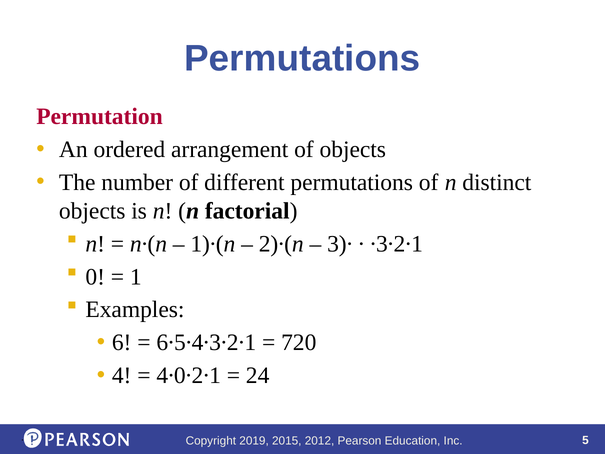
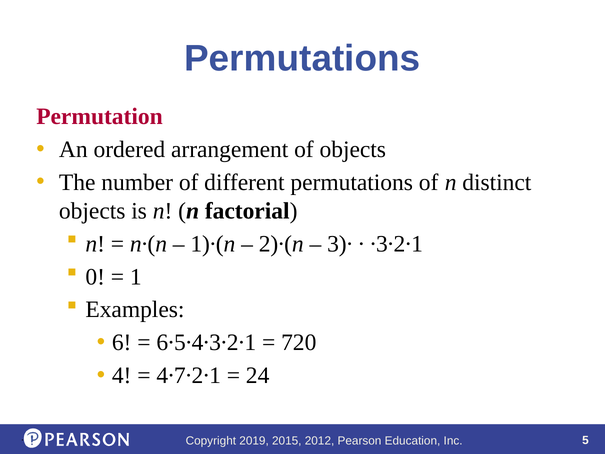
4∙0∙2∙1: 4∙0∙2∙1 -> 4∙7∙2∙1 (189, 375)
